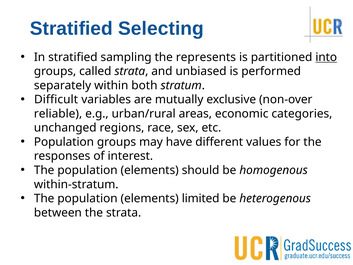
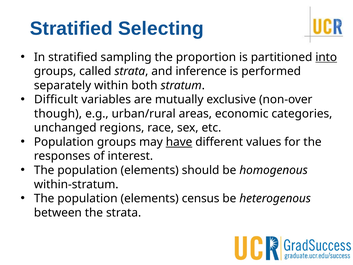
represents: represents -> proportion (206, 57)
unbiased: unbiased -> inference (201, 71)
reliable: reliable -> though (58, 114)
have underline: none -> present (179, 142)
limited: limited -> census (201, 198)
